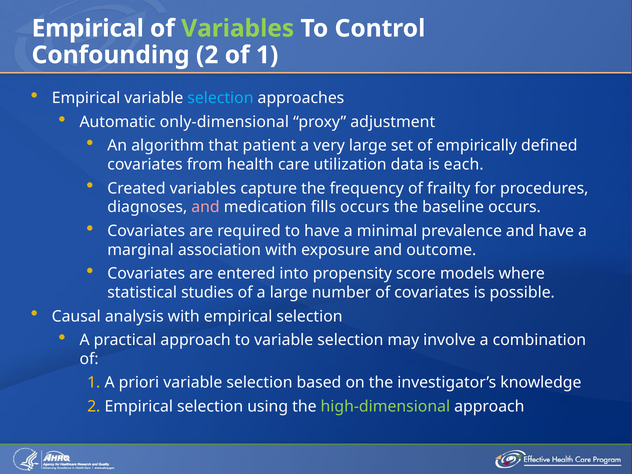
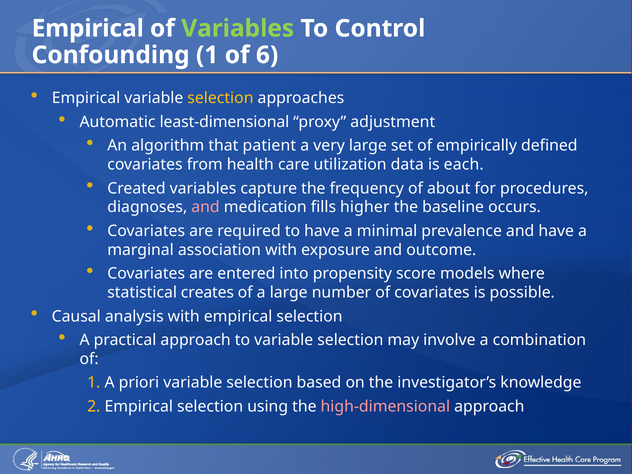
Confounding 2: 2 -> 1 (207, 55)
1: 1 -> 6 (267, 55)
selection colour: light blue -> yellow (220, 98)
only-dimensional: only-dimensional -> least-dimensional (224, 122)
frailty: frailty -> about (449, 188)
fills occurs: occurs -> higher (365, 207)
studies: studies -> creates (207, 293)
high-dimensional colour: light green -> pink (385, 406)
